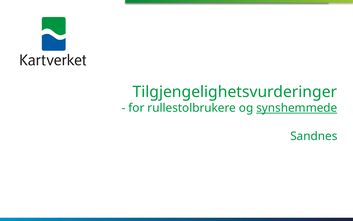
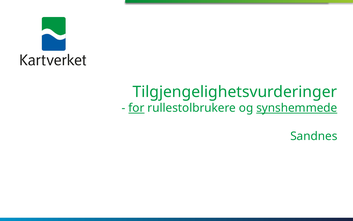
for underline: none -> present (136, 108)
